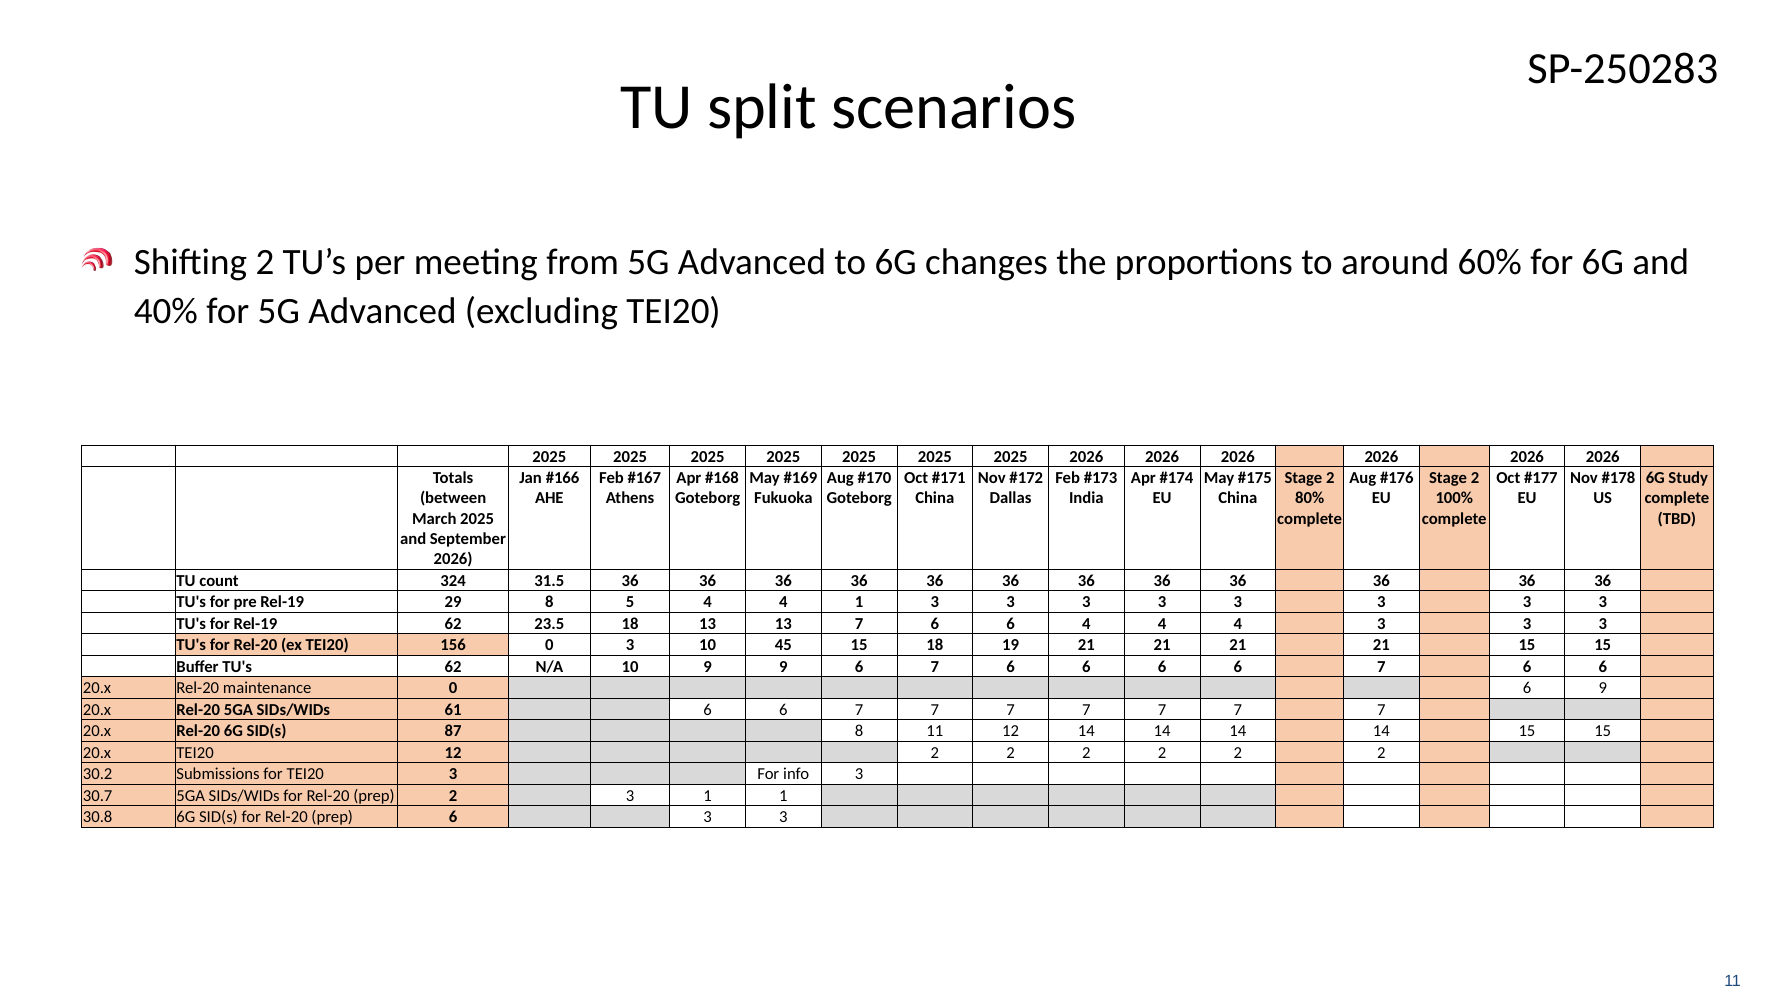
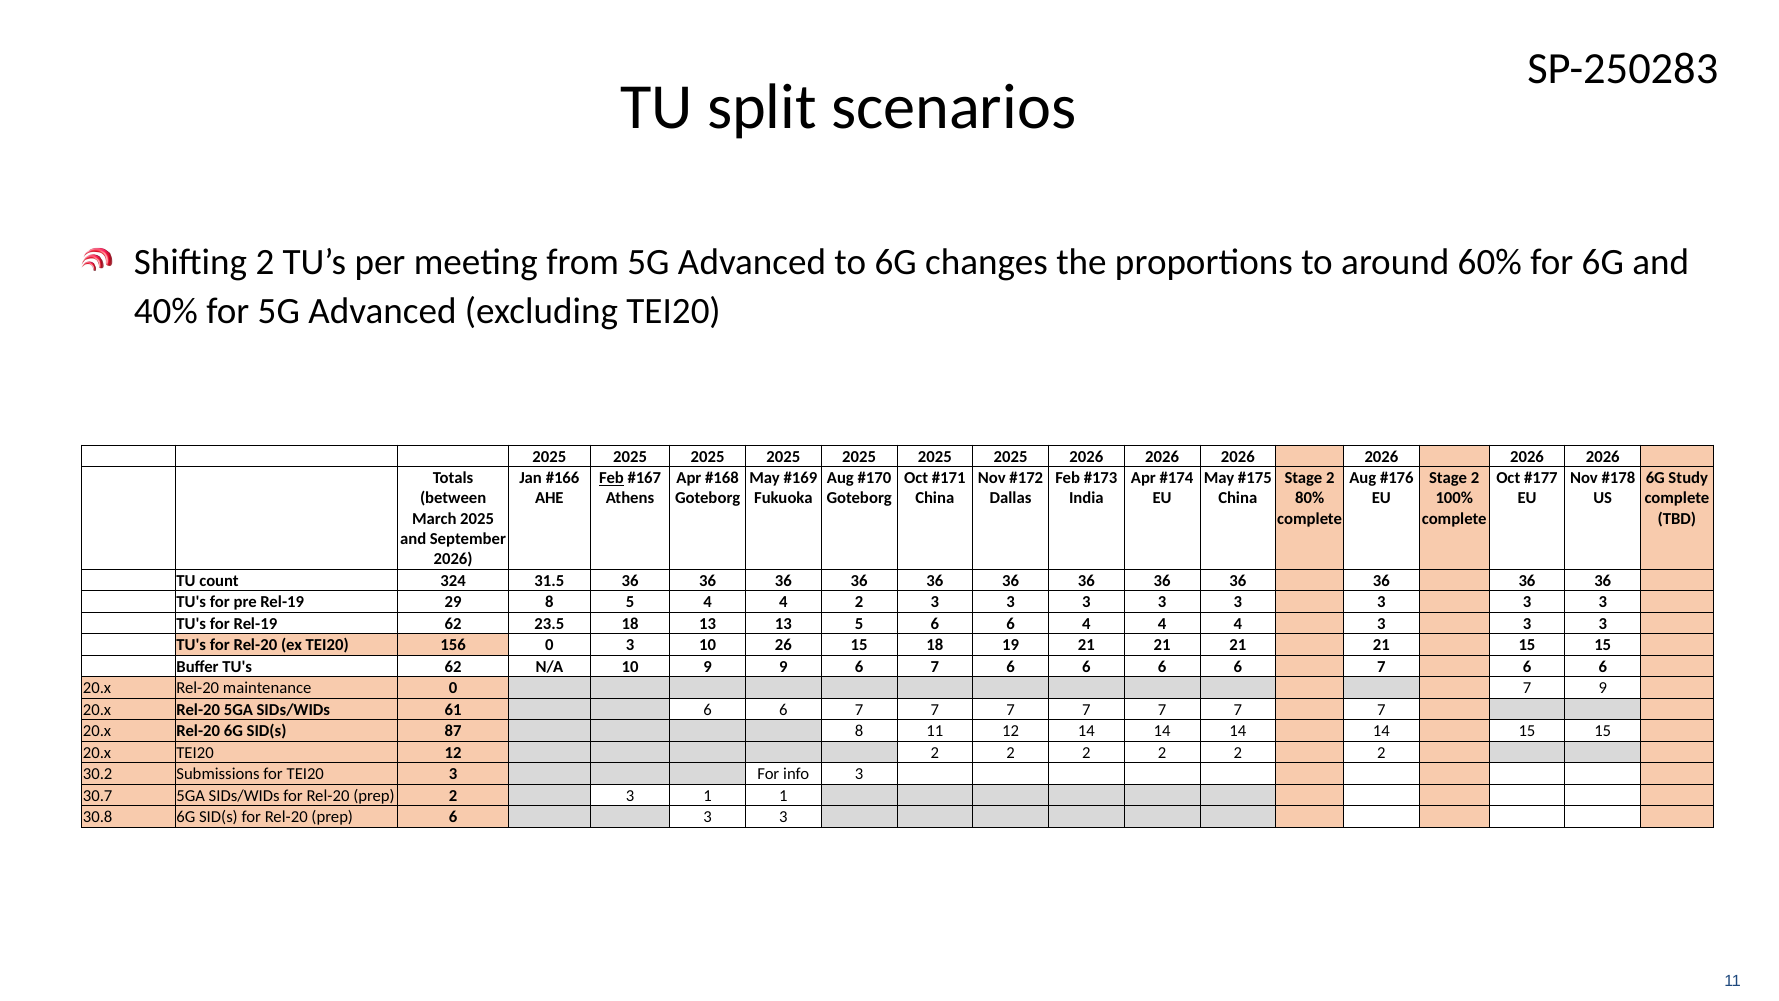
Feb underline: none -> present (611, 478)
4 1: 1 -> 2 (859, 602)
13 7: 7 -> 5 (859, 623)
45: 45 -> 26 (783, 645)
0 6: 6 -> 7 (1527, 688)
